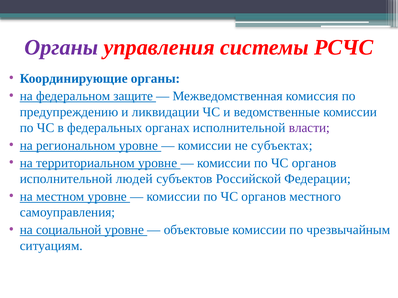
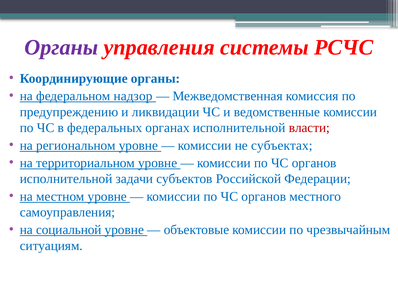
защите: защите -> надзор (133, 96)
власти colour: purple -> red (309, 128)
людей: людей -> задачи (134, 179)
